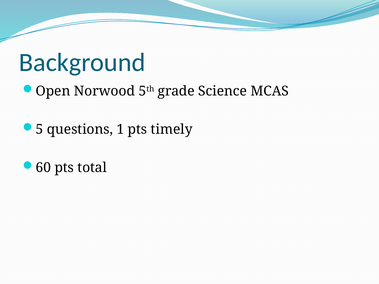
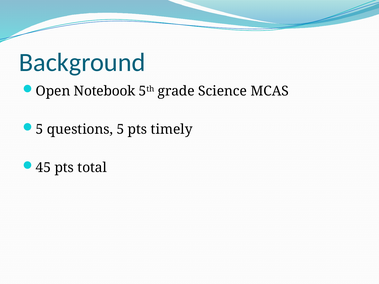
Norwood: Norwood -> Notebook (105, 91)
questions 1: 1 -> 5 (120, 130)
60: 60 -> 45 (43, 168)
